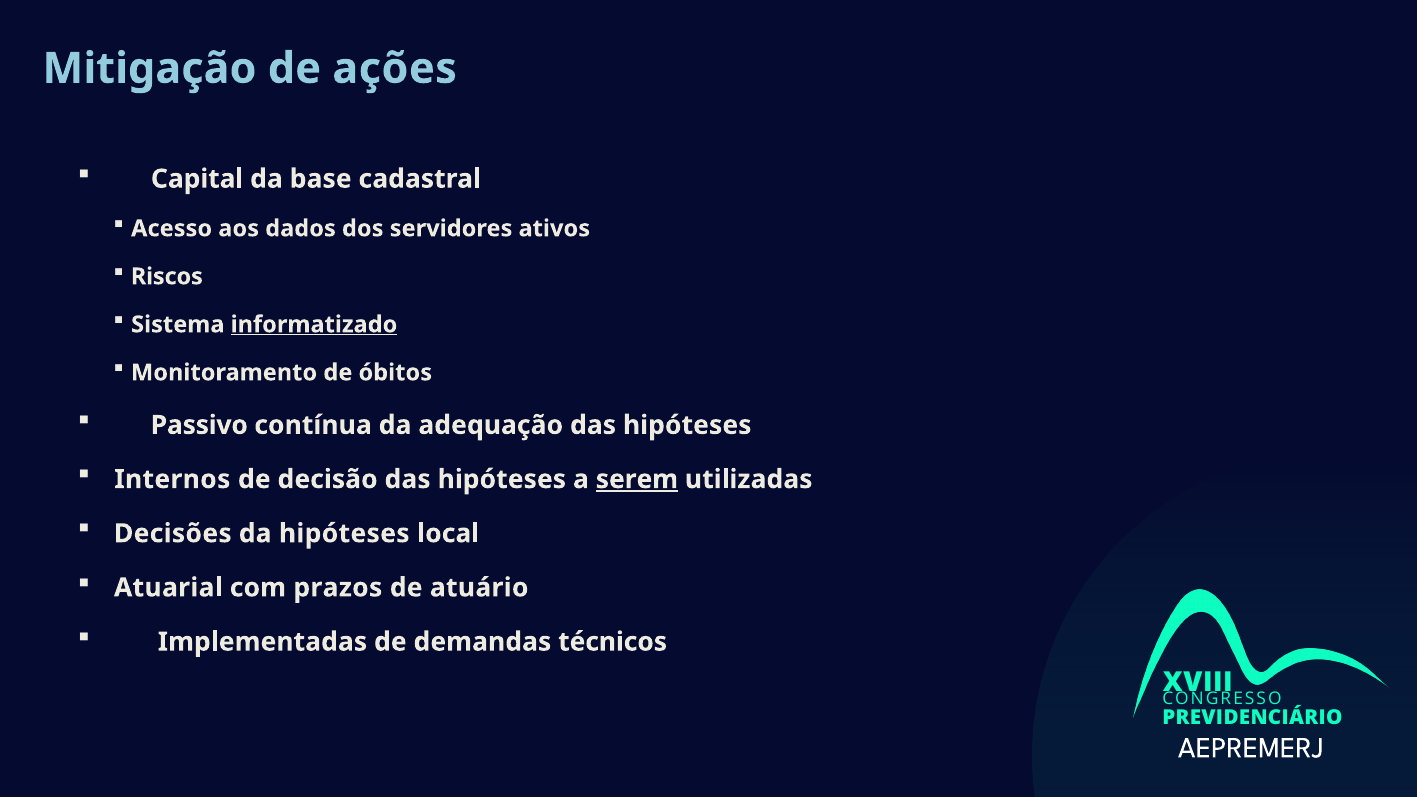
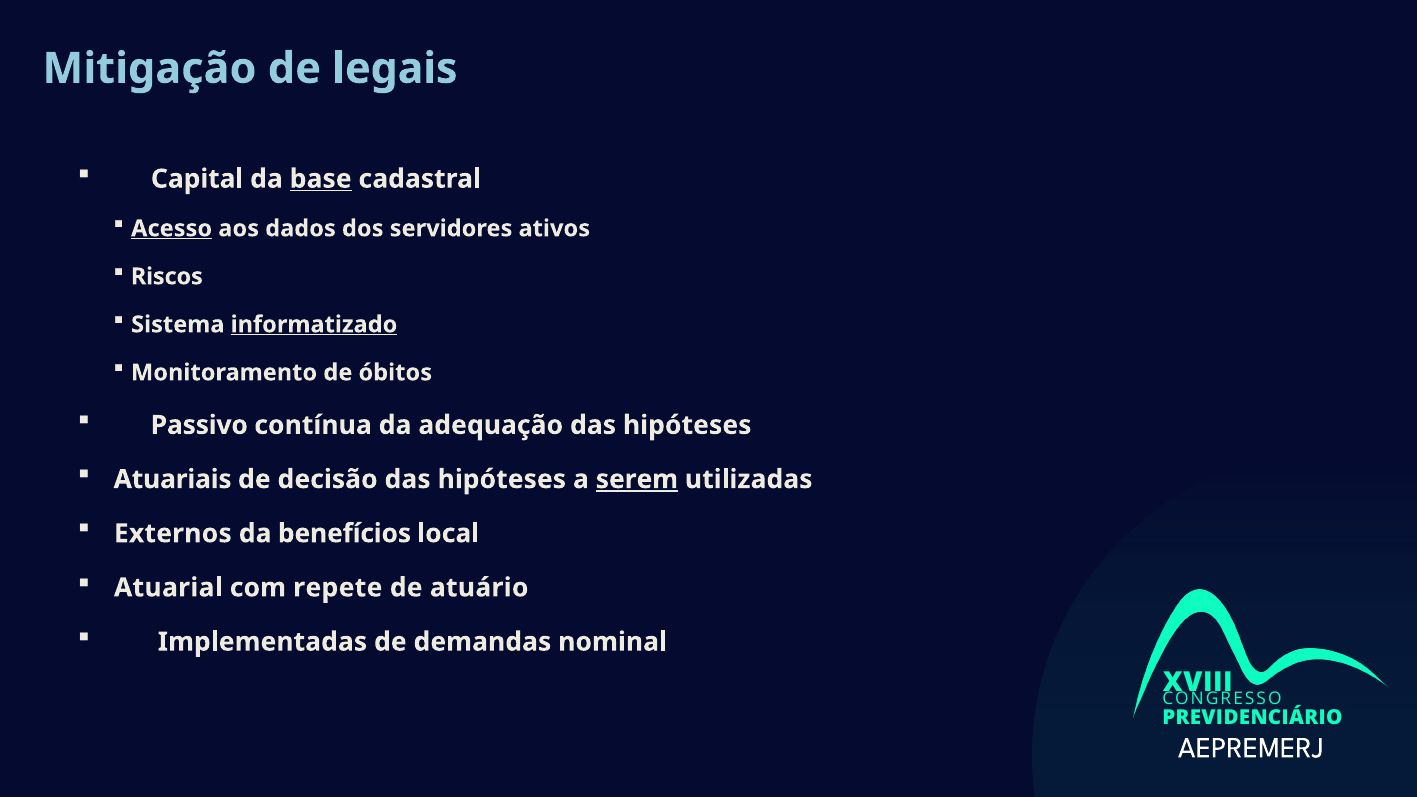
ações: ações -> legais (395, 69)
base underline: none -> present (321, 179)
Acesso underline: none -> present (172, 229)
Internos: Internos -> Atuariais (173, 479)
Decisões: Decisões -> Externos (173, 534)
da hipóteses: hipóteses -> benefícios (344, 534)
prazos: prazos -> repete (338, 588)
técnicos: técnicos -> nominal (613, 642)
